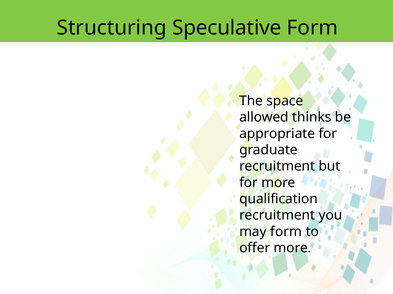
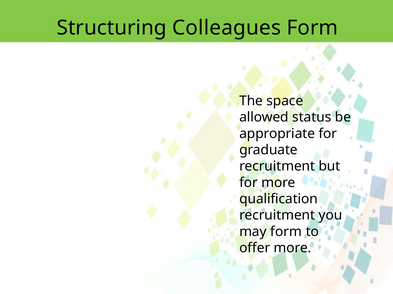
Speculative: Speculative -> Colleagues (227, 28)
thinks: thinks -> status (312, 118)
